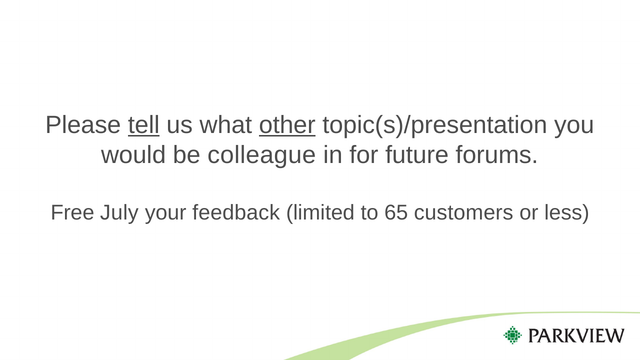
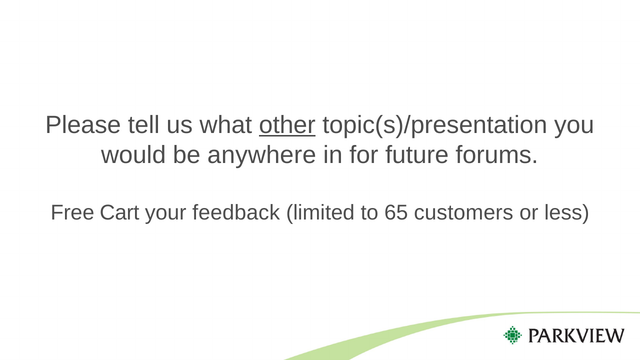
tell underline: present -> none (144, 125)
colleague: colleague -> anywhere (262, 155)
July: July -> Cart (120, 212)
